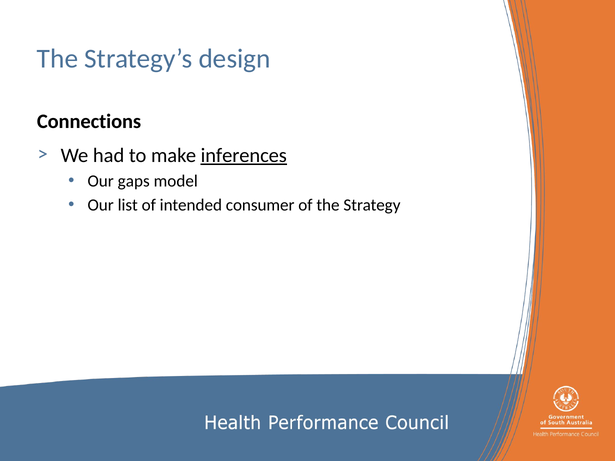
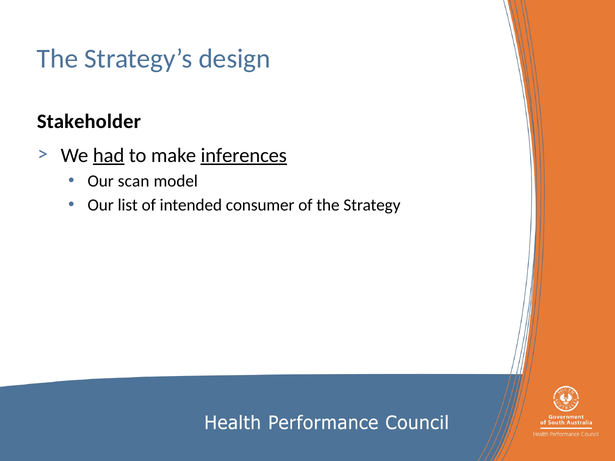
Connections: Connections -> Stakeholder (89, 122)
had underline: none -> present (109, 155)
gaps: gaps -> scan (134, 181)
